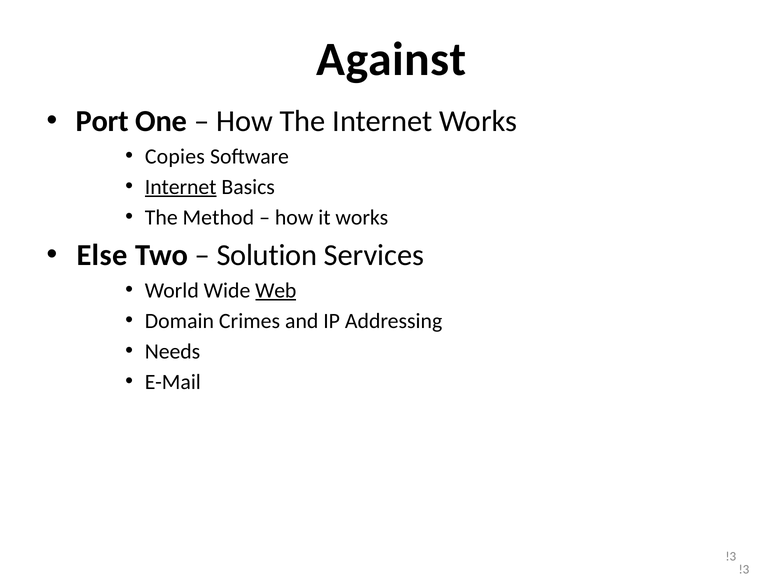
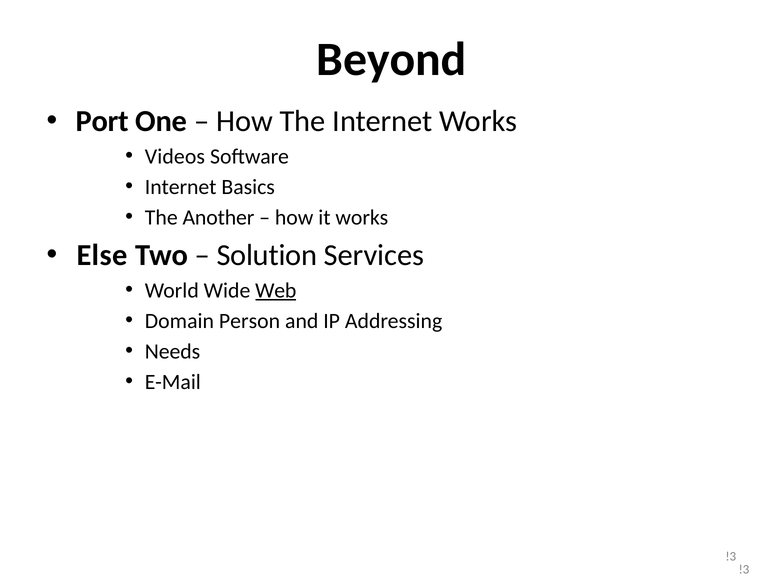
Against: Against -> Beyond (391, 59)
Copies: Copies -> Videos (175, 157)
Internet underline: present -> none (181, 187)
Method: Method -> Another (218, 218)
Crimes: Crimes -> Person (250, 321)
